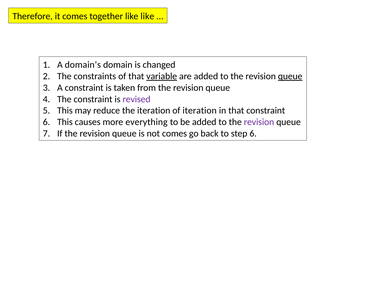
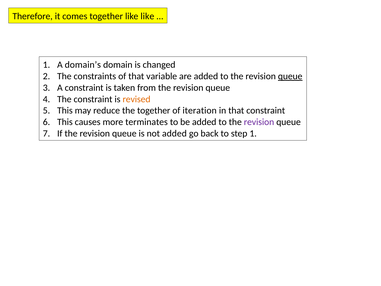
variable underline: present -> none (162, 76)
revised colour: purple -> orange (137, 99)
the iteration: iteration -> together (154, 110)
everything: everything -> terminates (147, 122)
not comes: comes -> added (174, 133)
step 6: 6 -> 1 (253, 133)
